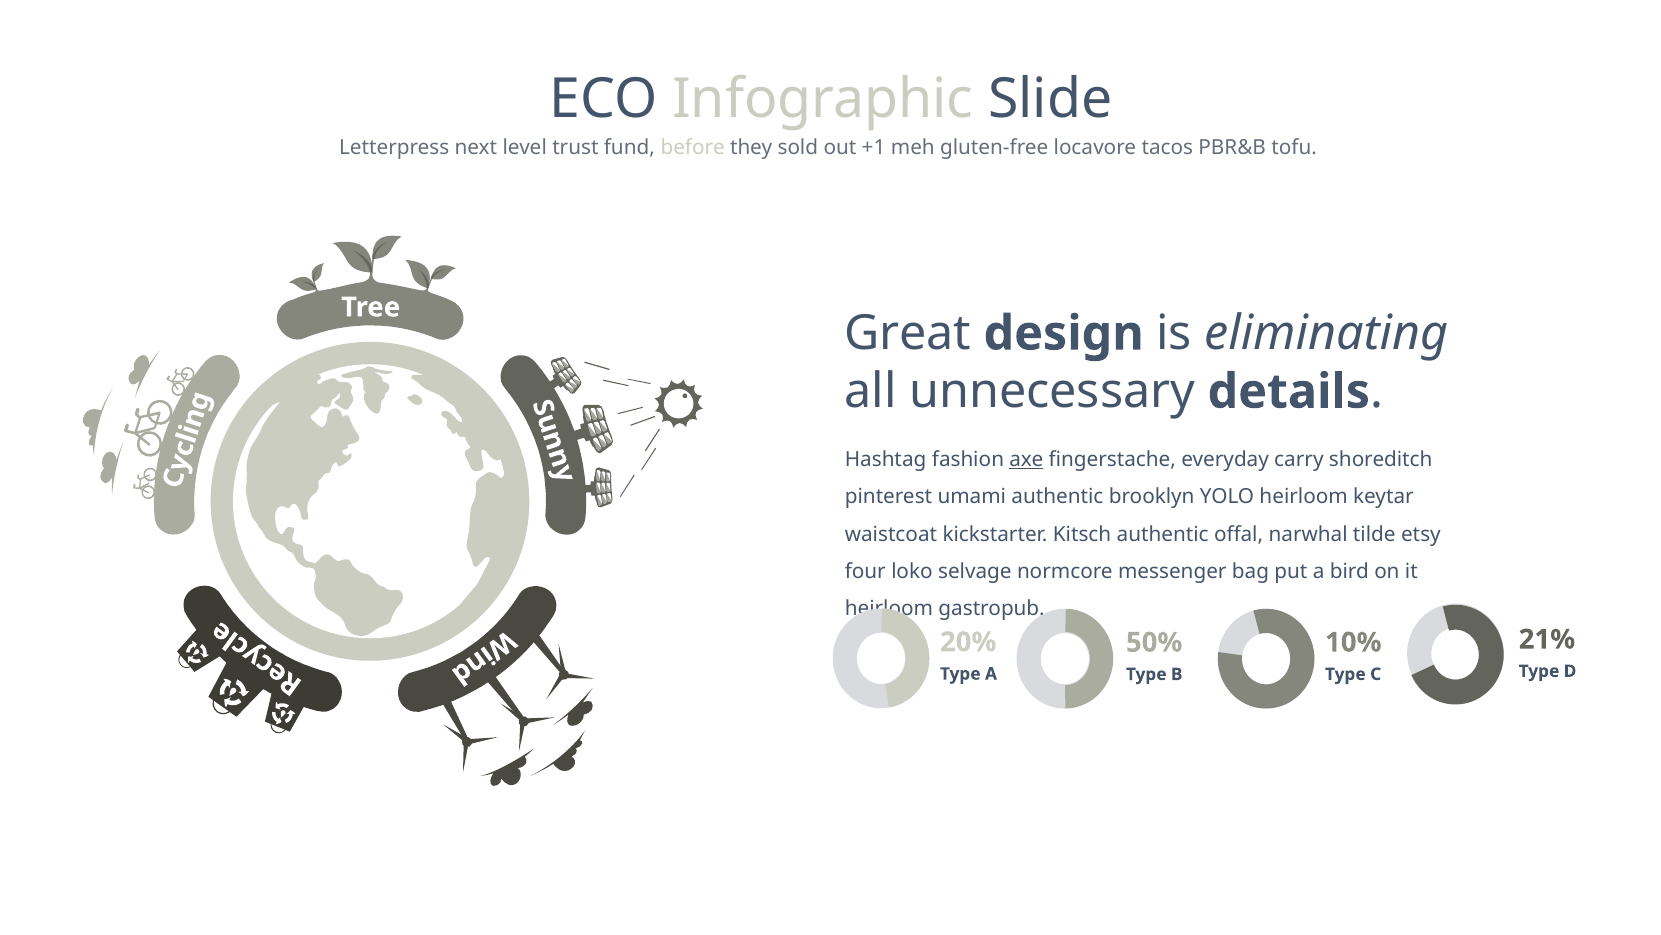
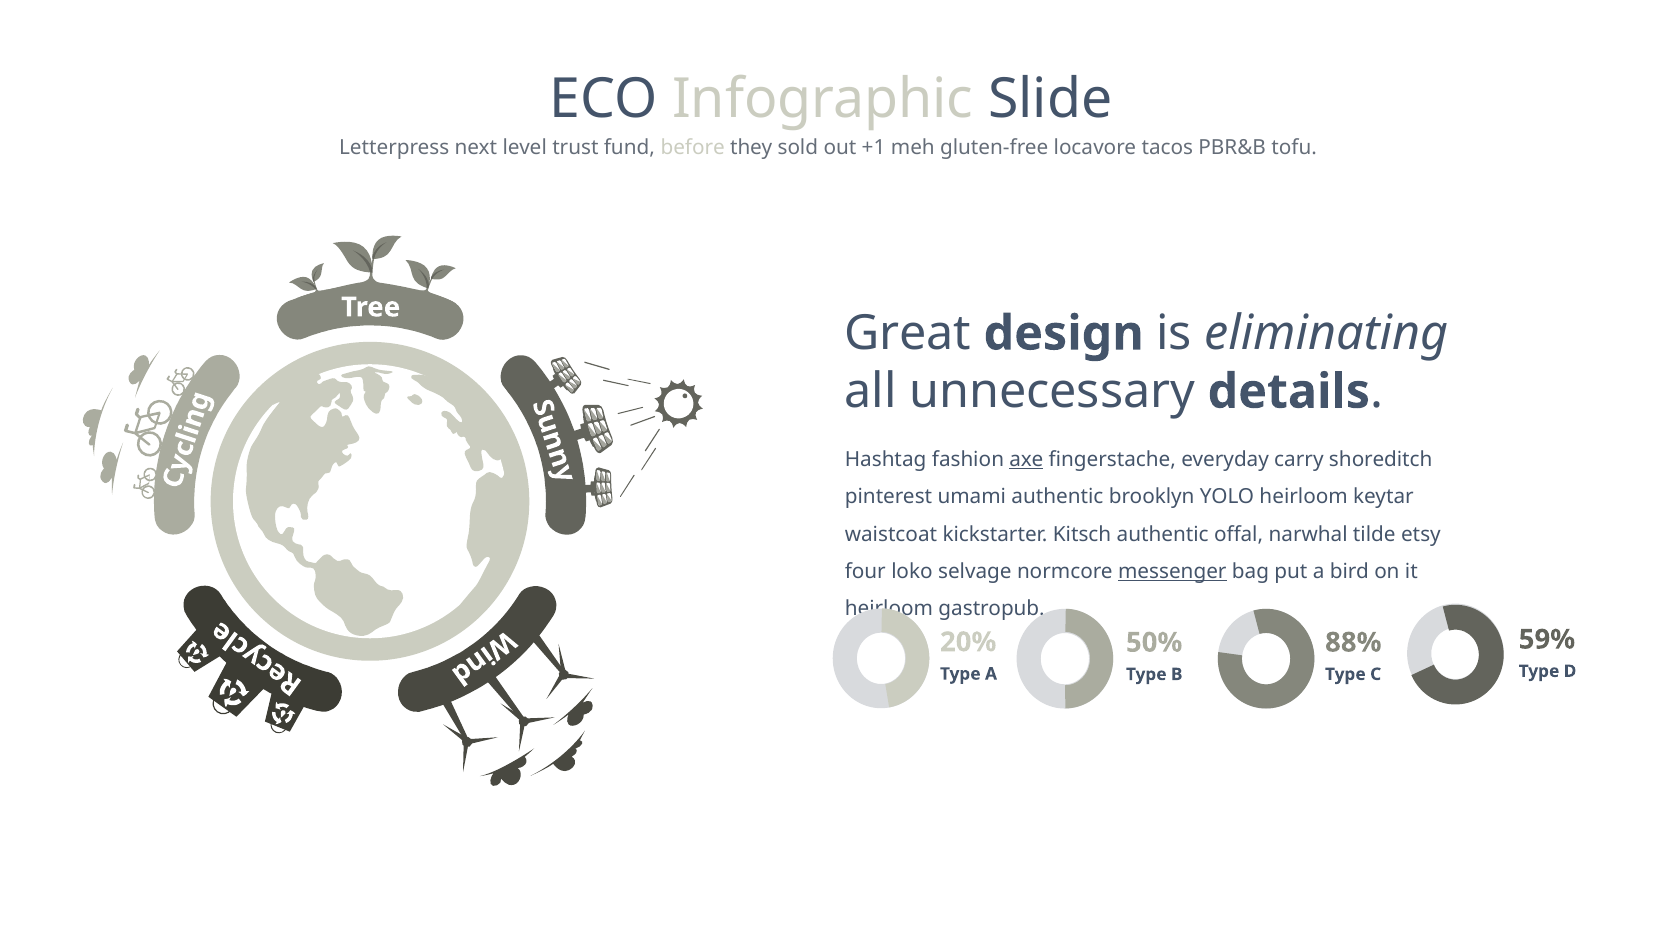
messenger underline: none -> present (1172, 571)
21%: 21% -> 59% (1547, 639)
10%: 10% -> 88% (1353, 642)
